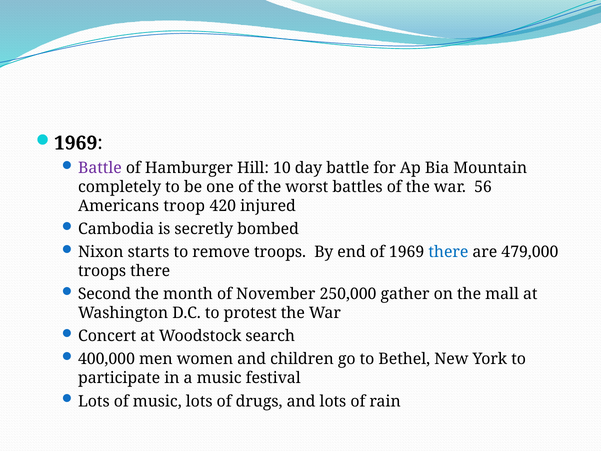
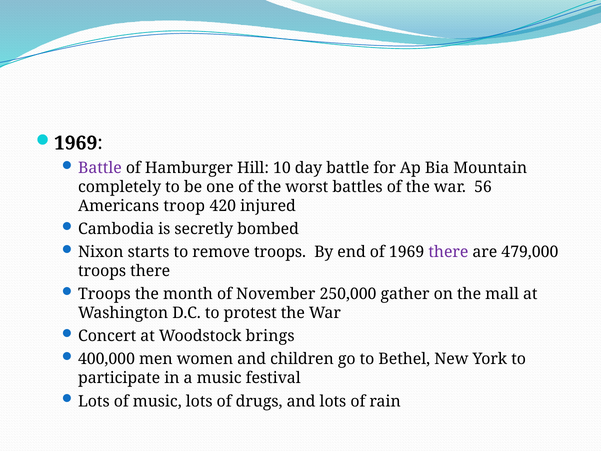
there colour: blue -> purple (448, 252)
Second: Second -> Troops (104, 294)
search: search -> brings (270, 336)
